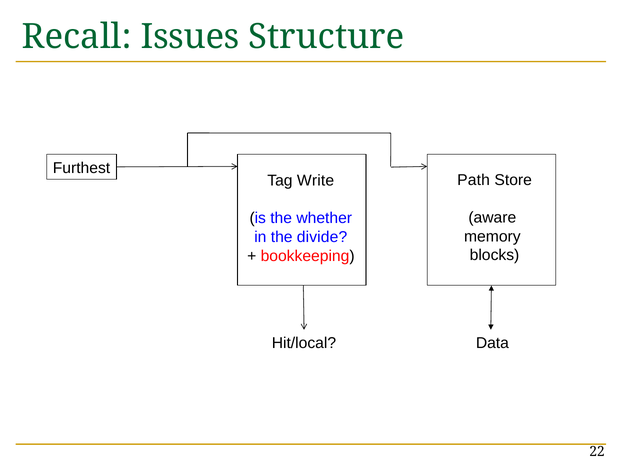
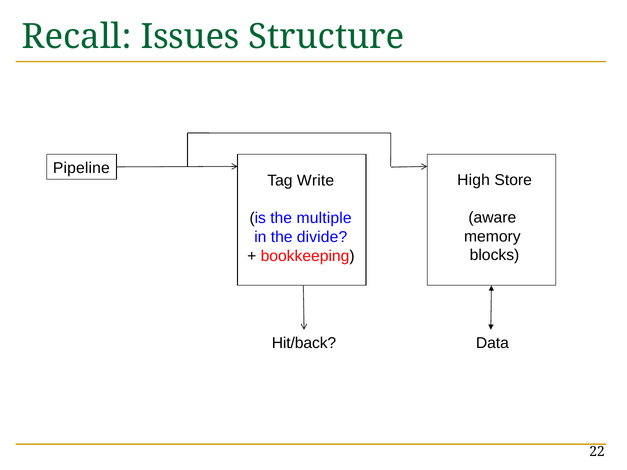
Furthest: Furthest -> Pipeline (81, 168)
Path: Path -> High (474, 180)
whether: whether -> multiple (324, 218)
Hit/local: Hit/local -> Hit/back (304, 344)
